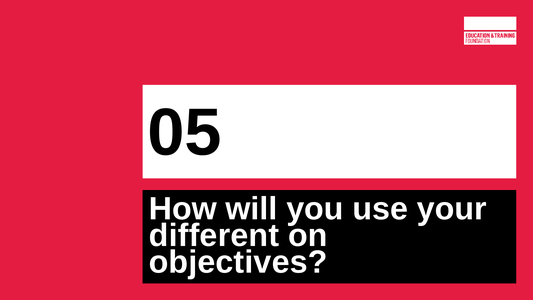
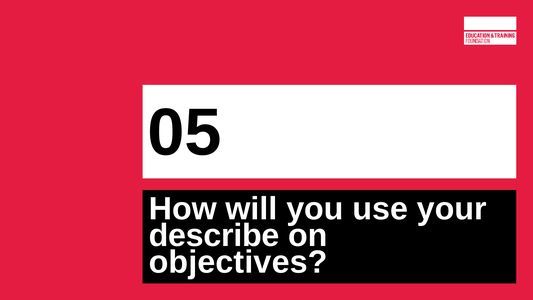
different: different -> describe (214, 235)
